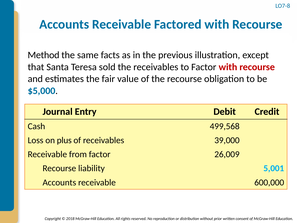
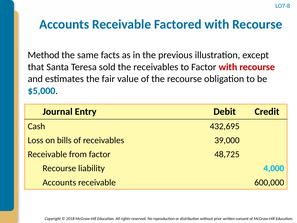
499,568: 499,568 -> 432,695 (225, 126)
plus: plus -> bills (64, 140)
26,009: 26,009 -> 48,725 (227, 154)
5,001: 5,001 -> 4,000 (274, 168)
